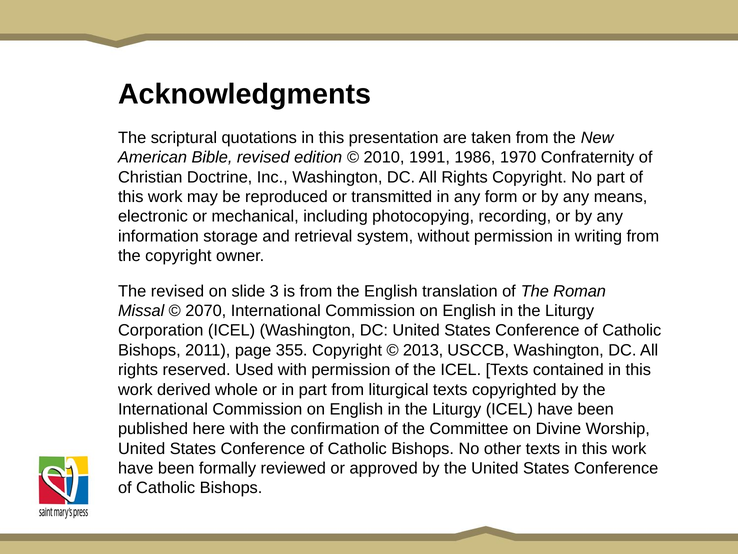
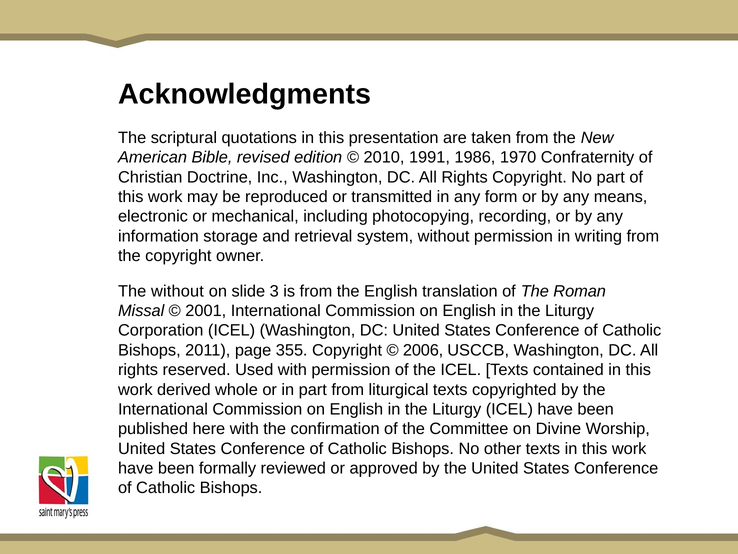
The revised: revised -> without (177, 291)
2070: 2070 -> 2001 (206, 311)
2013: 2013 -> 2006 (423, 350)
